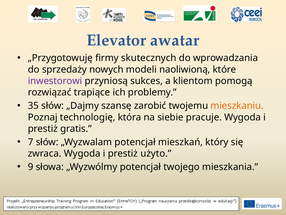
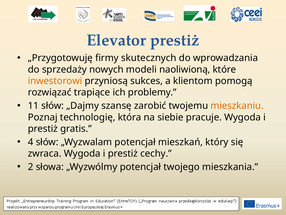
Elevator awatar: awatar -> prestiż (175, 40)
inwestorowi colour: purple -> orange (55, 81)
35: 35 -> 11 (33, 106)
7: 7 -> 4 (31, 142)
użyto: użyto -> cechy (156, 153)
9: 9 -> 2 (31, 167)
